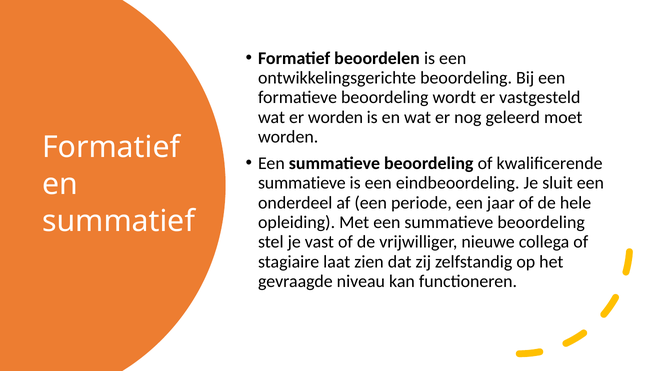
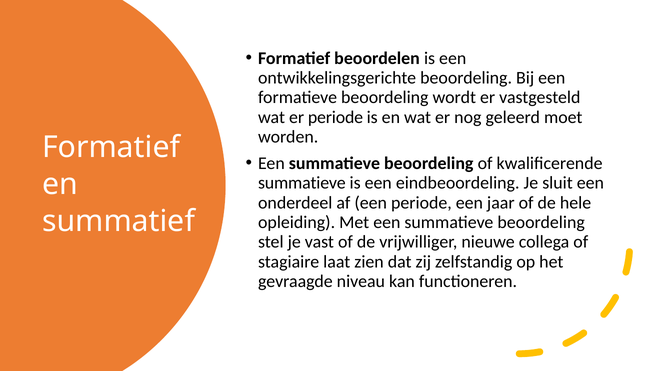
er worden: worden -> periode (336, 117)
